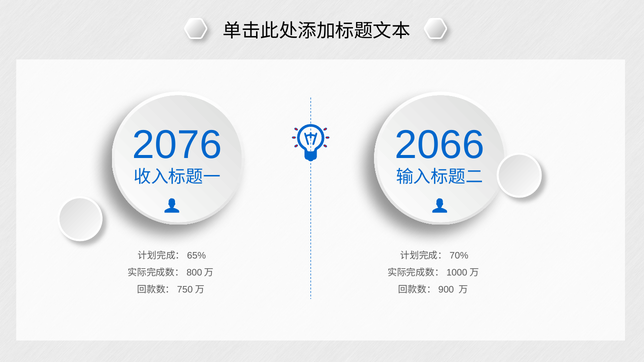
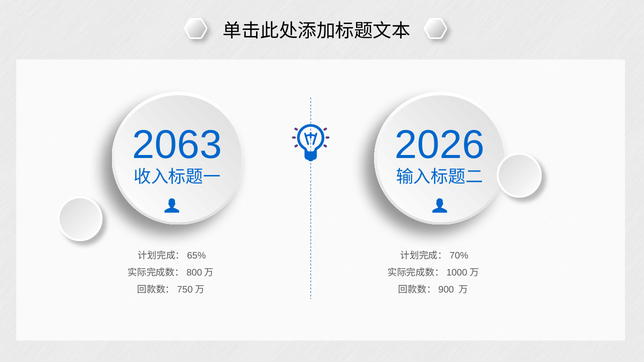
2076: 2076 -> 2063 (177, 145)
2066: 2066 -> 2026 (440, 145)
